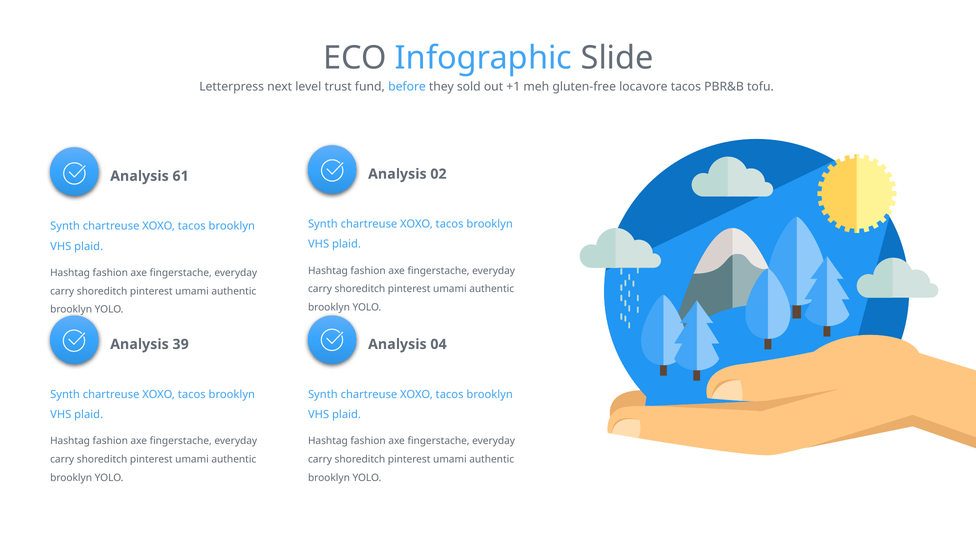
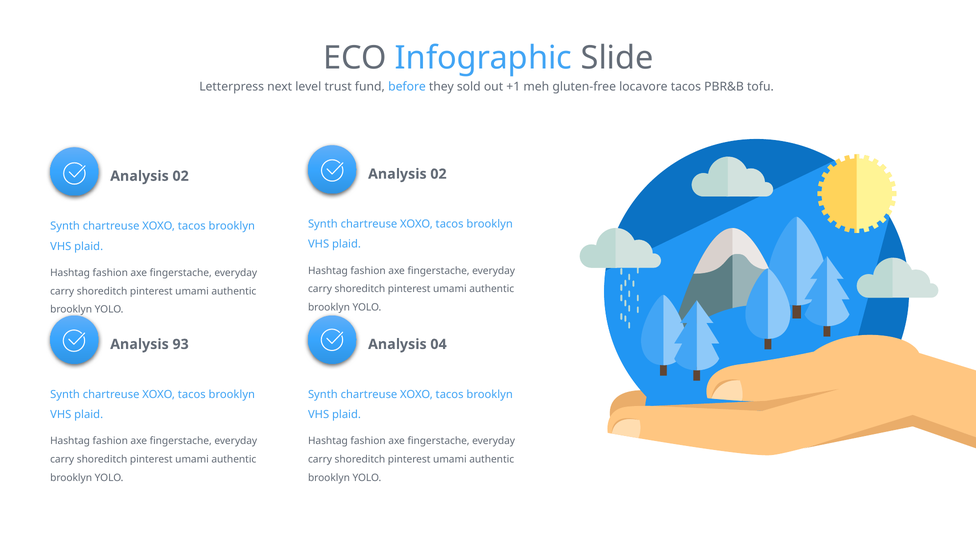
61: 61 -> 02 (181, 176)
39: 39 -> 93 (181, 344)
